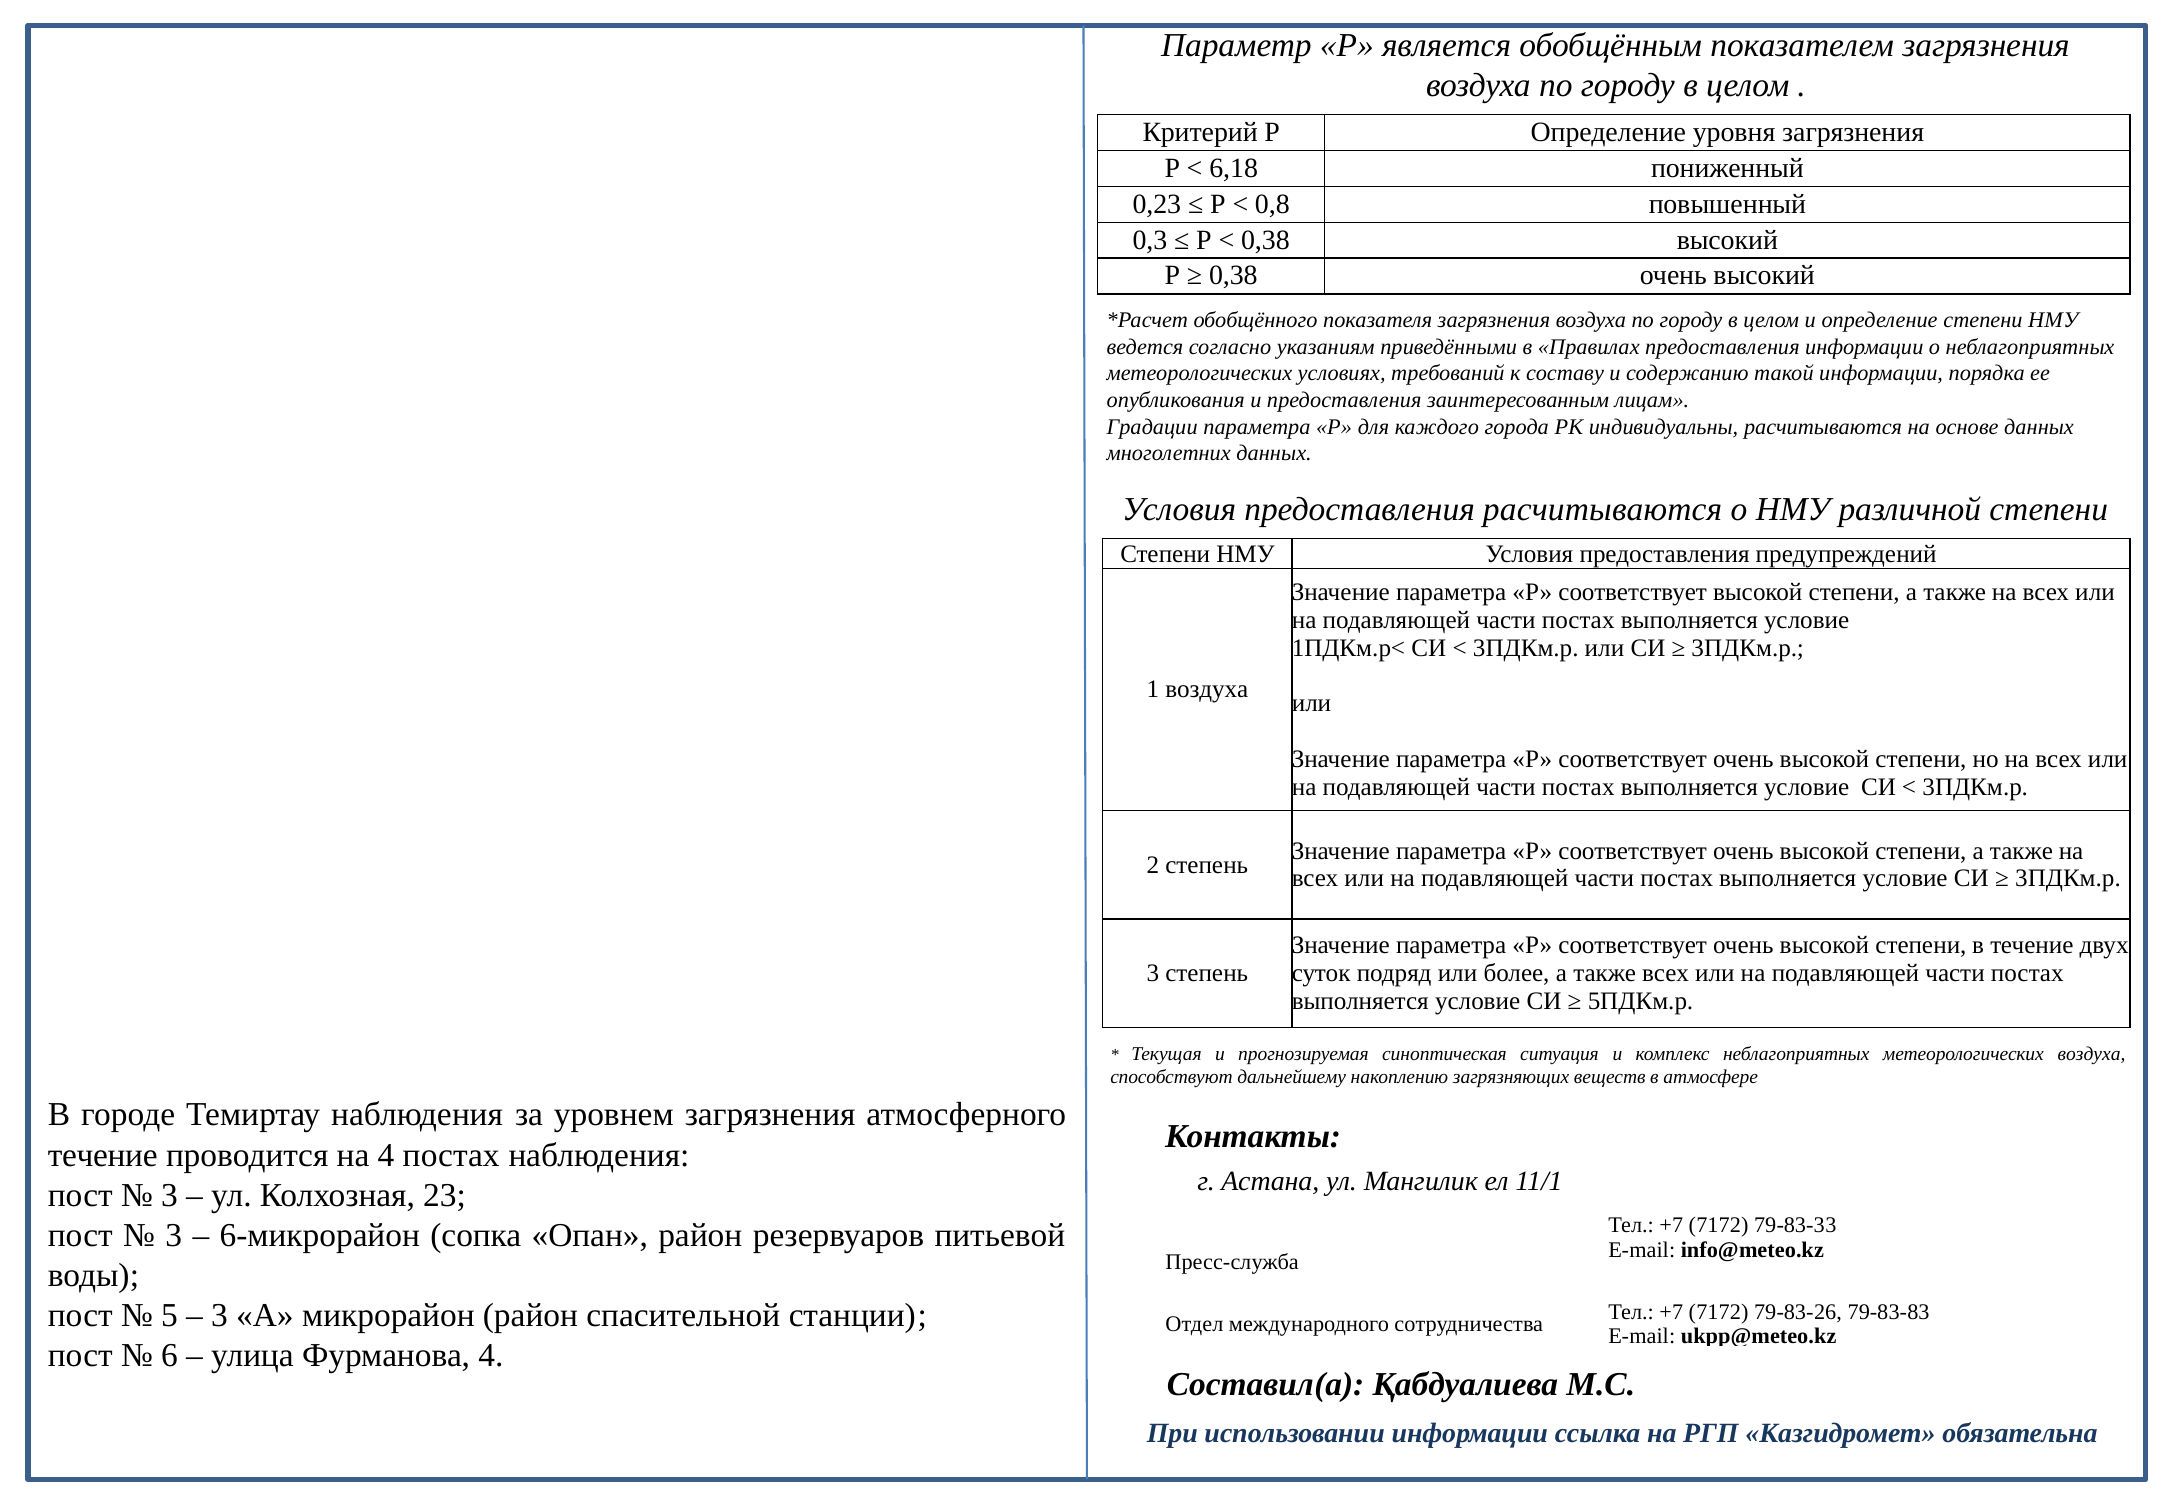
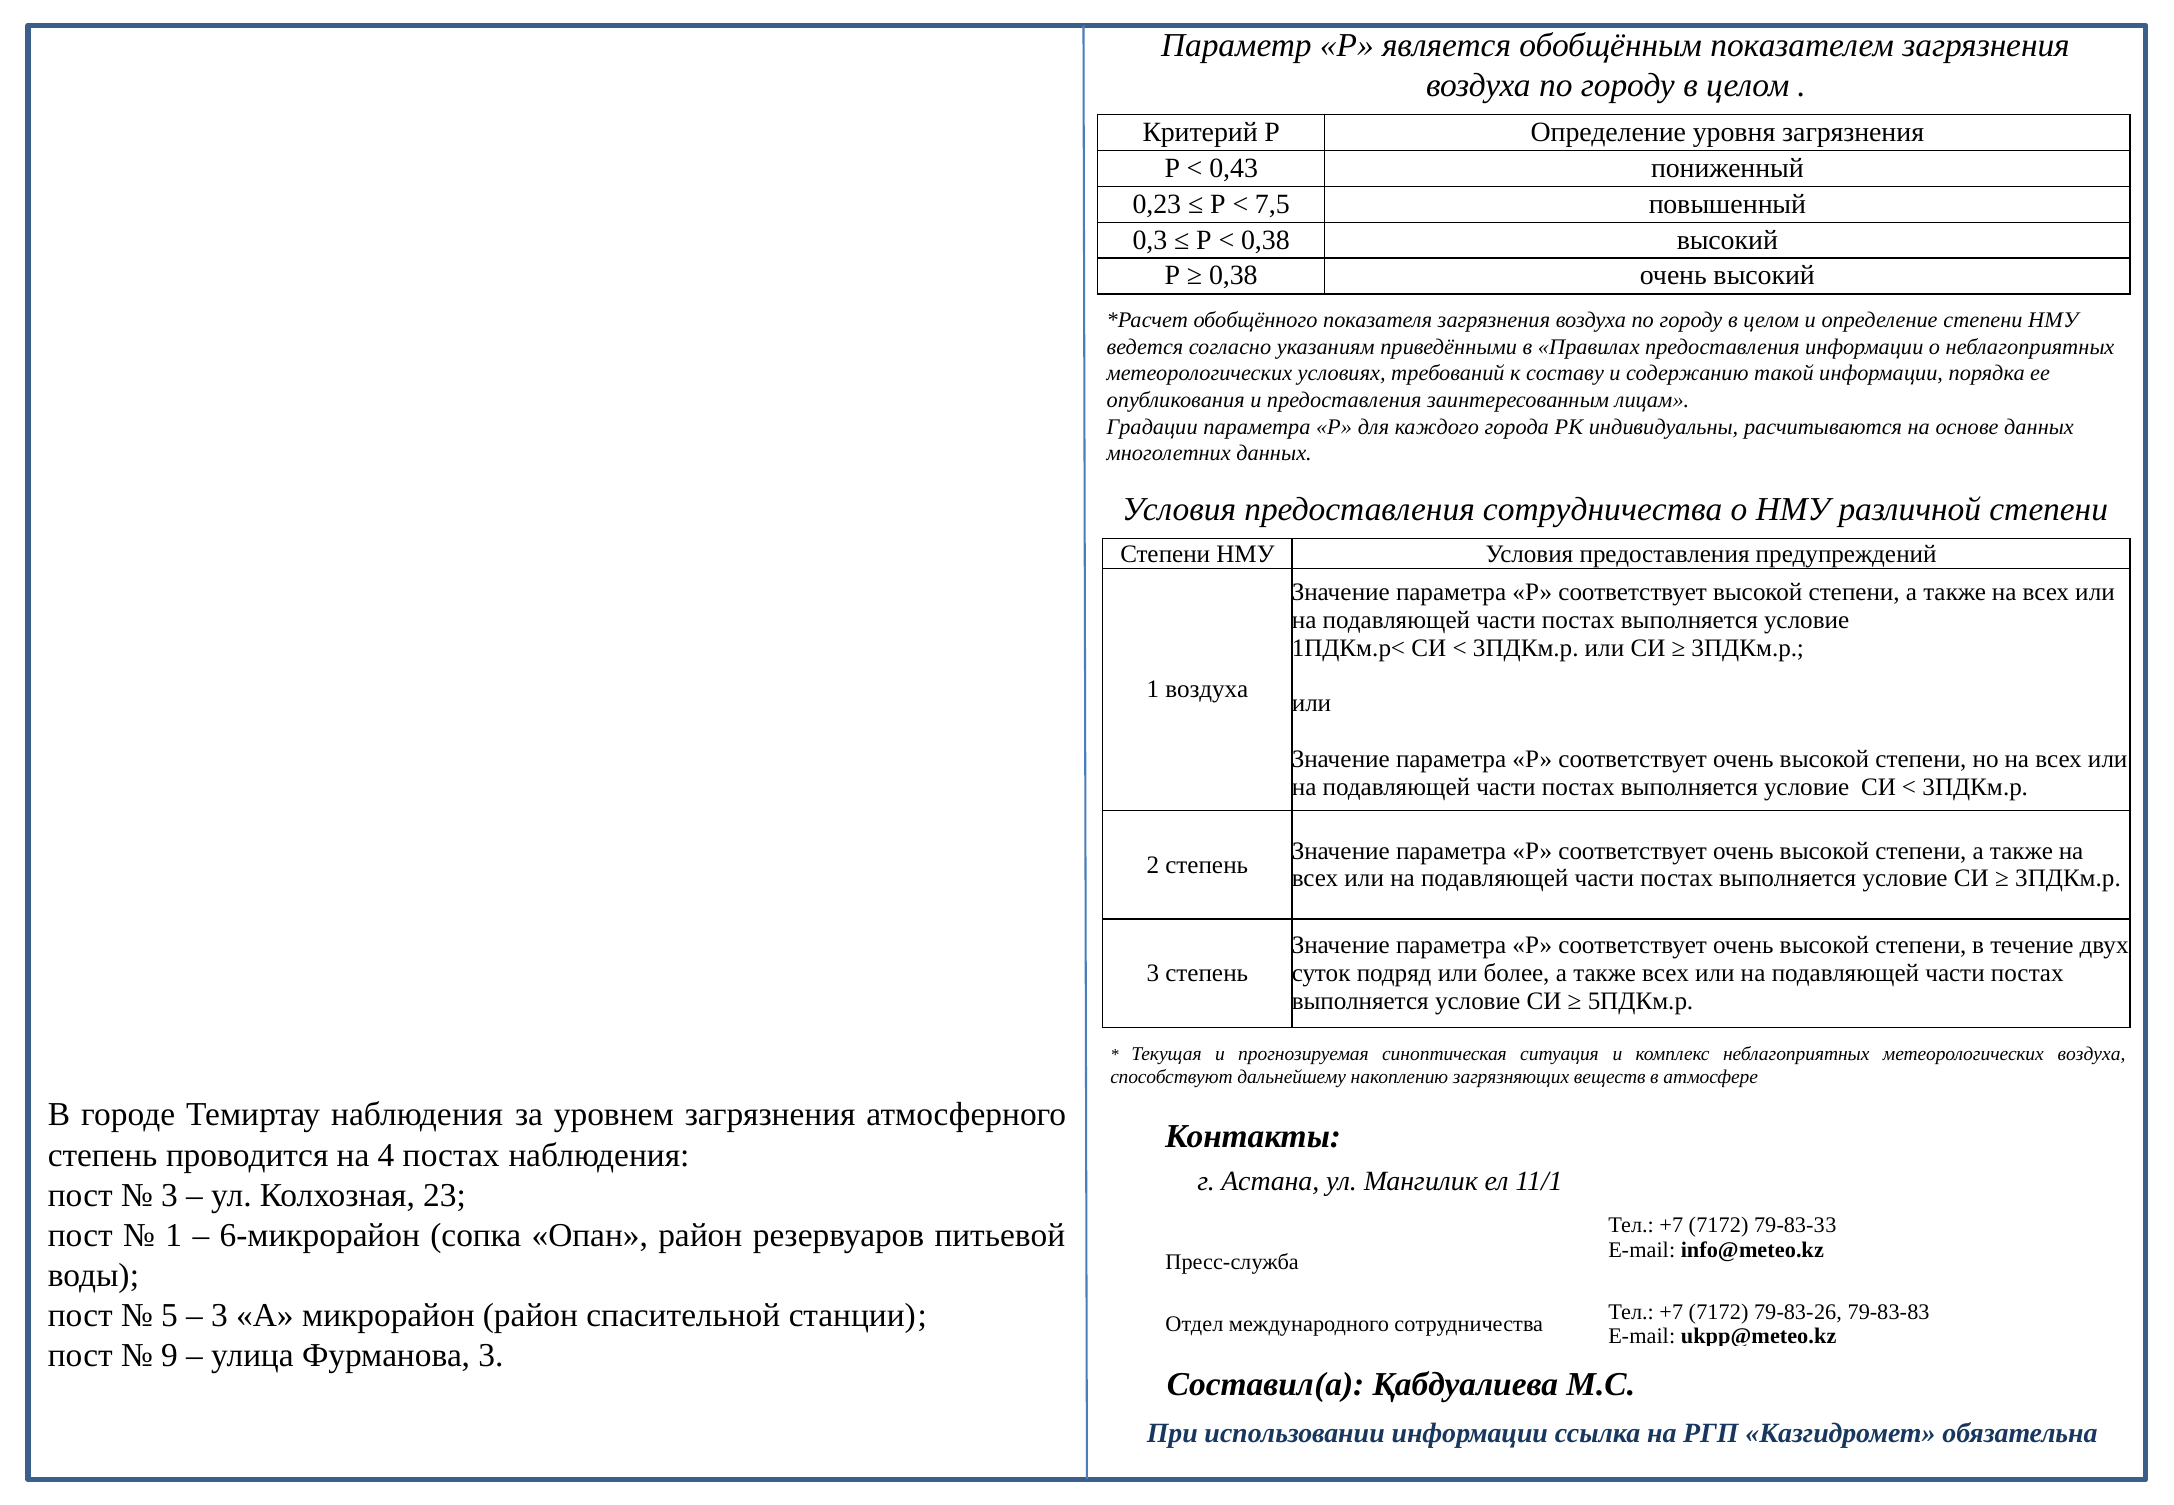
6,18: 6,18 -> 0,43 (1234, 168)
0,8: 0,8 -> 7,5 (1272, 204)
предоставления расчитываются: расчитываются -> сотрудничества (1603, 510)
течение: течение -> степень (103, 1155)
3: 3 -> 1 (174, 1235)
6: 6 -> 9 (169, 1356)
Фурманова 4: 4 -> 3 (491, 1356)
